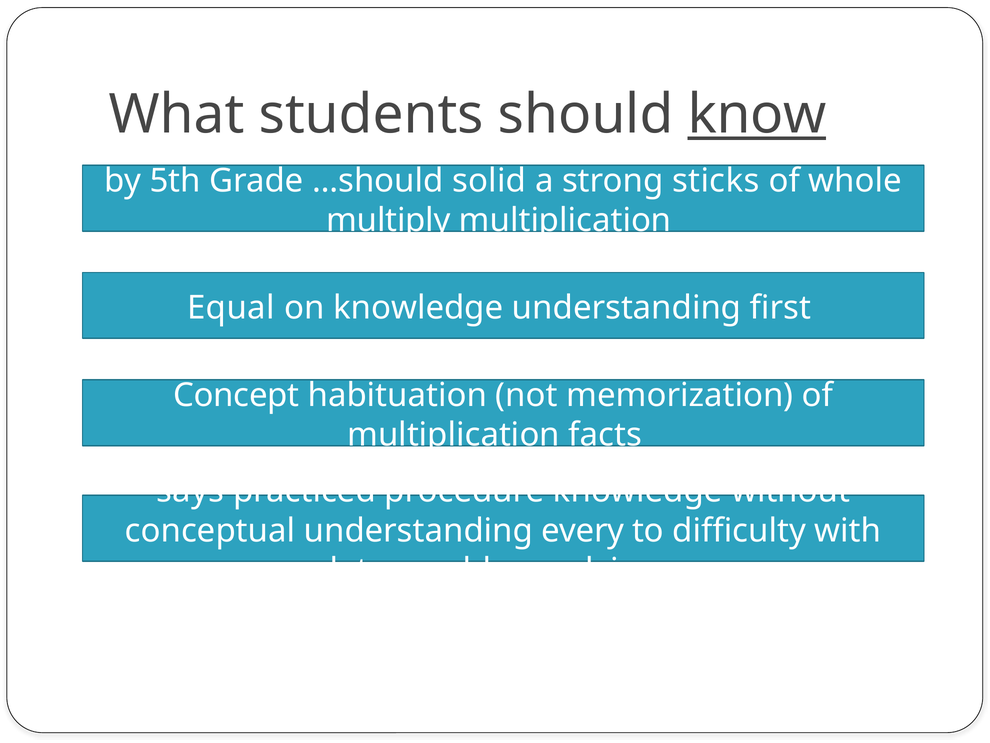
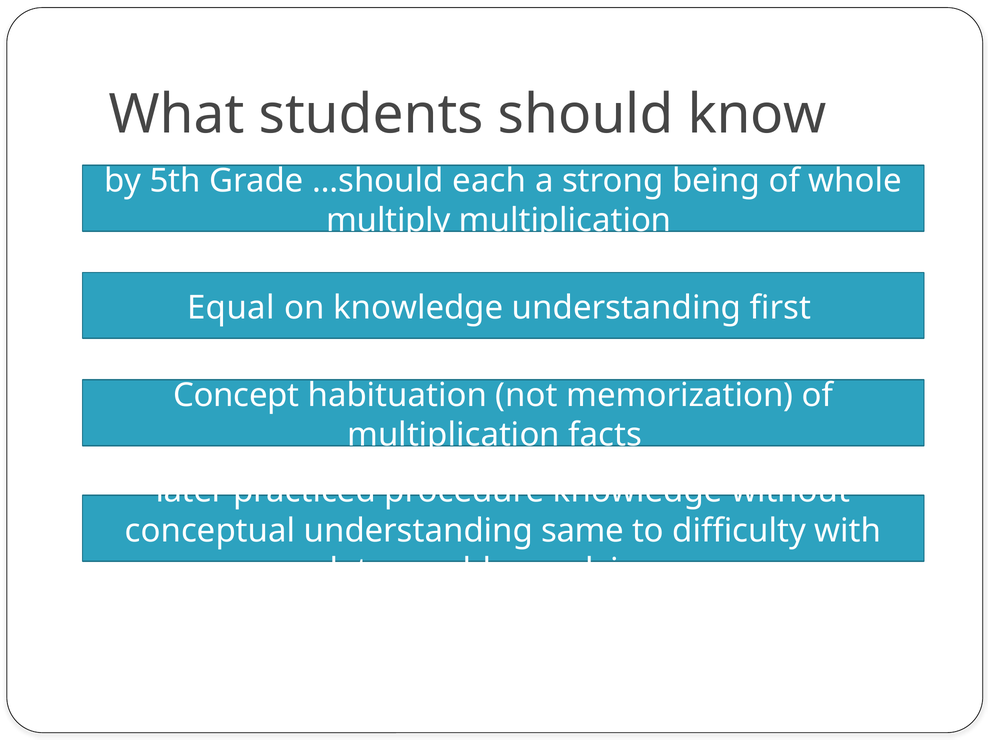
know underline: present -> none (757, 114)
solid: solid -> each (489, 180)
sticks: sticks -> being (716, 180)
says: says -> later (191, 491)
every: every -> same (583, 530)
